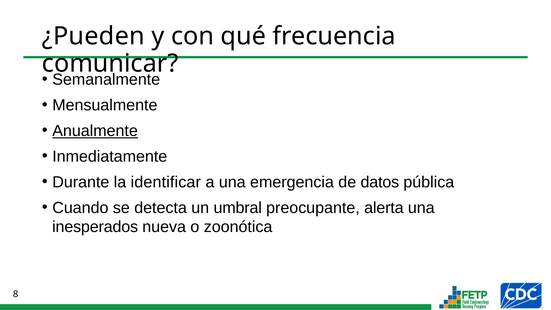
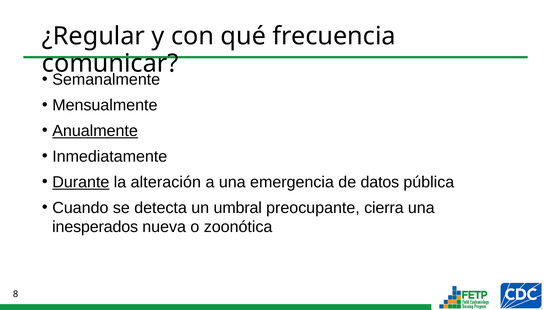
¿Pueden: ¿Pueden -> ¿Regular (93, 36)
Durante underline: none -> present (81, 182)
identificar: identificar -> alteración (166, 182)
alerta: alerta -> cierra (384, 208)
